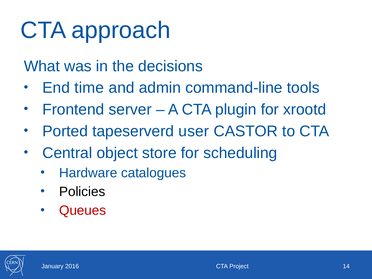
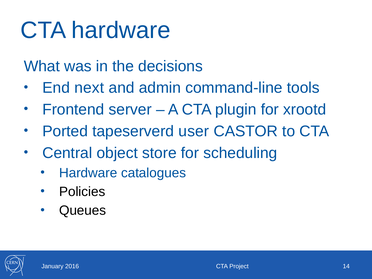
CTA approach: approach -> hardware (121, 30)
time: time -> next (89, 88)
Queues colour: red -> black (83, 211)
